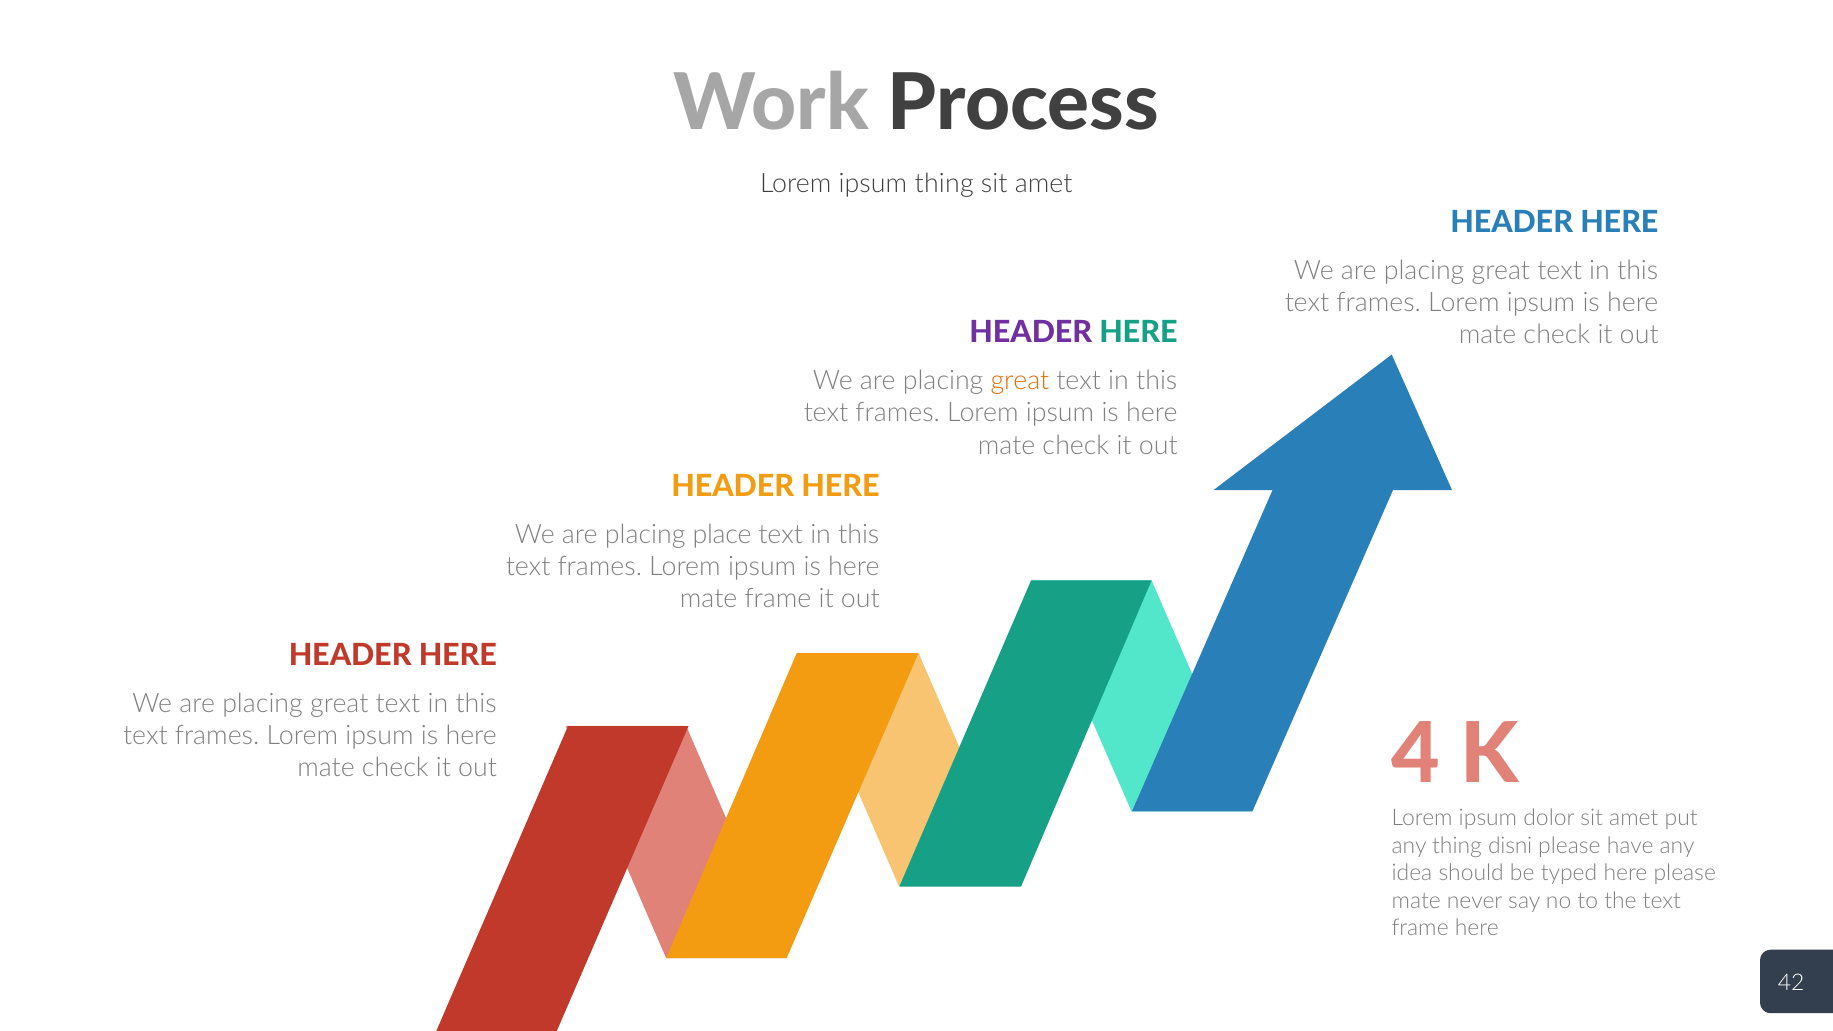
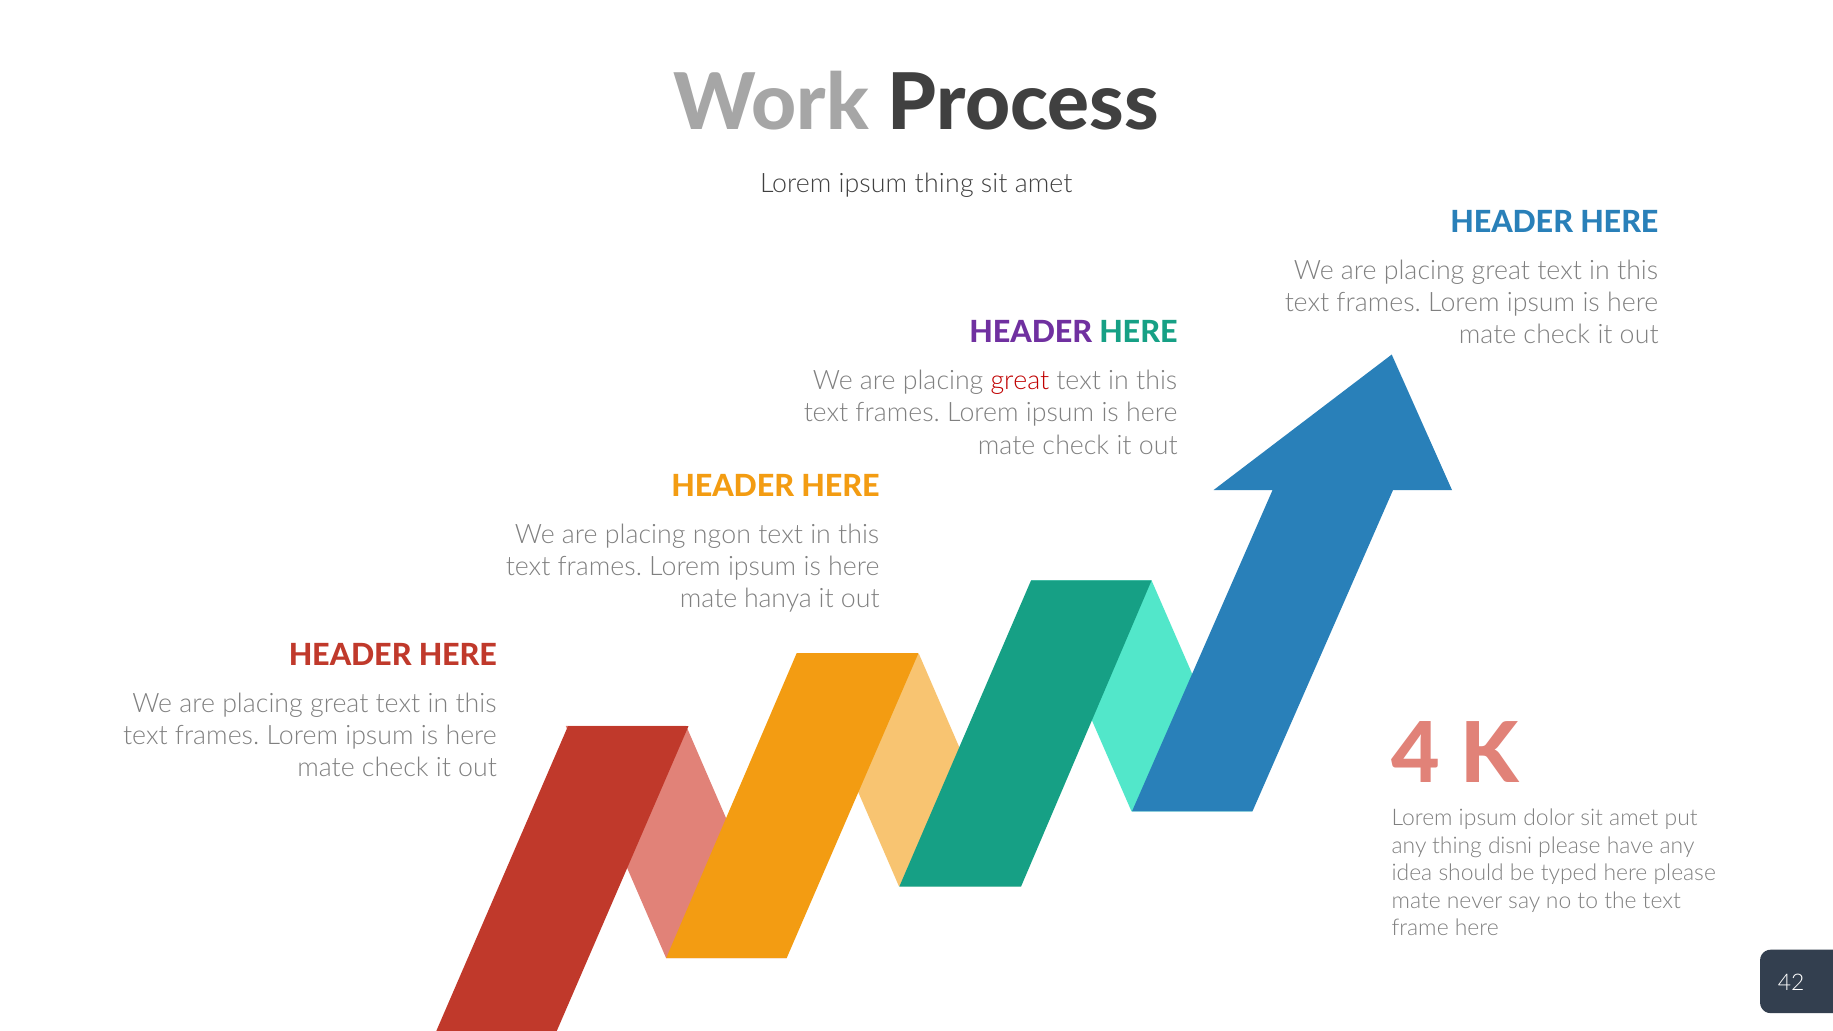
great colour: orange -> red (1020, 381)
place: place -> ngon (722, 535)
mate frame: frame -> hanya (778, 599)
